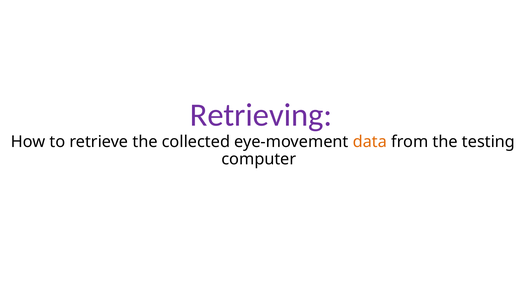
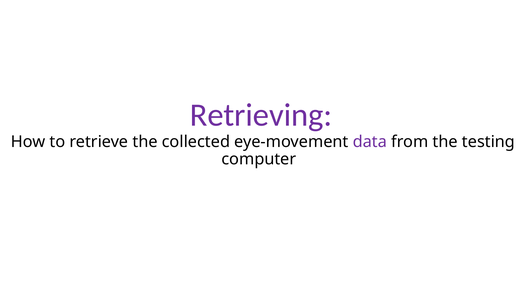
data colour: orange -> purple (370, 142)
